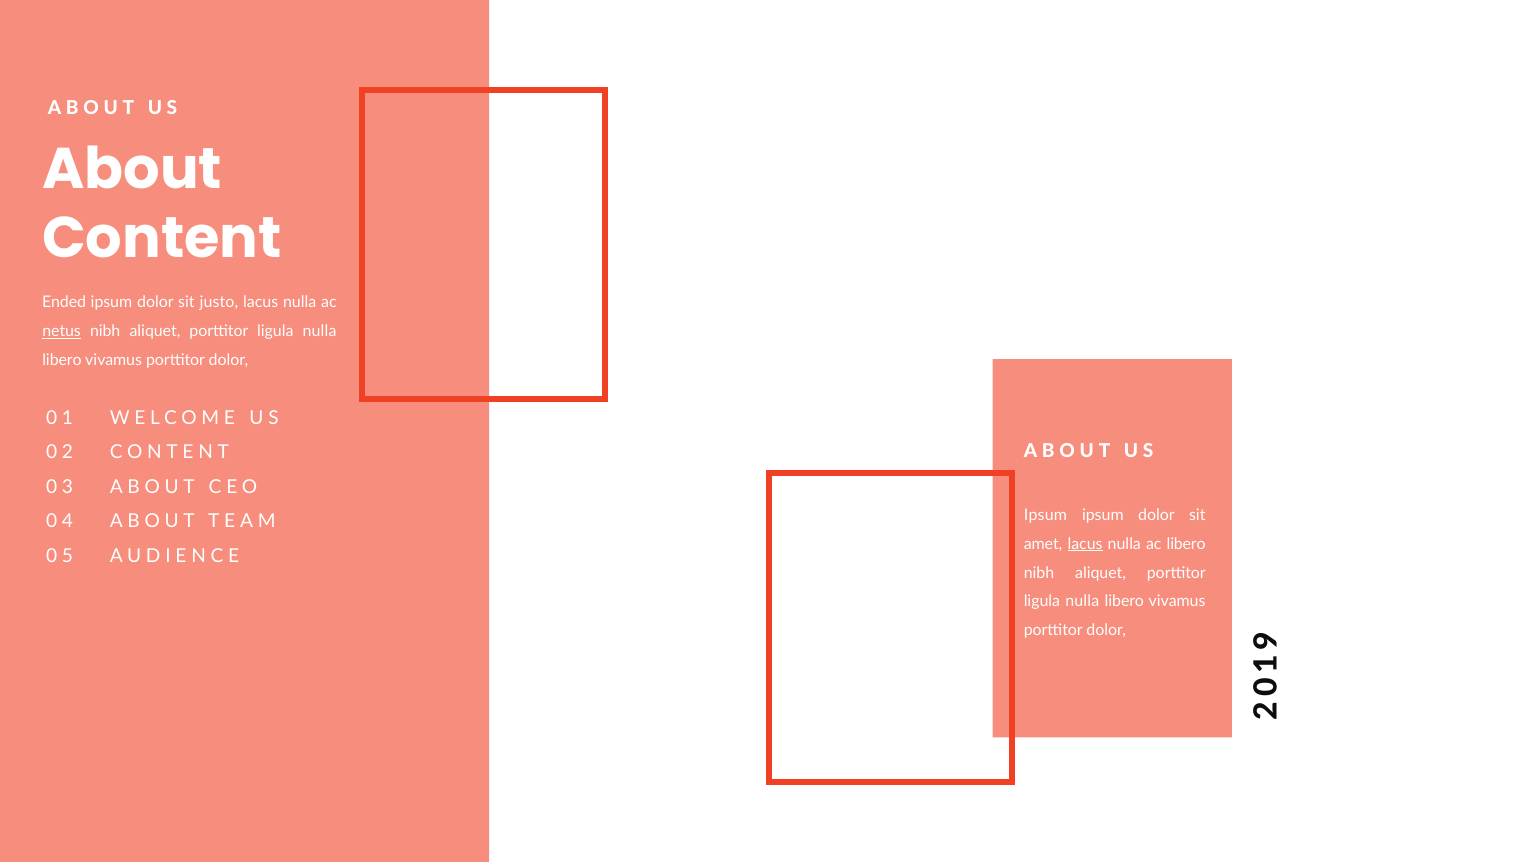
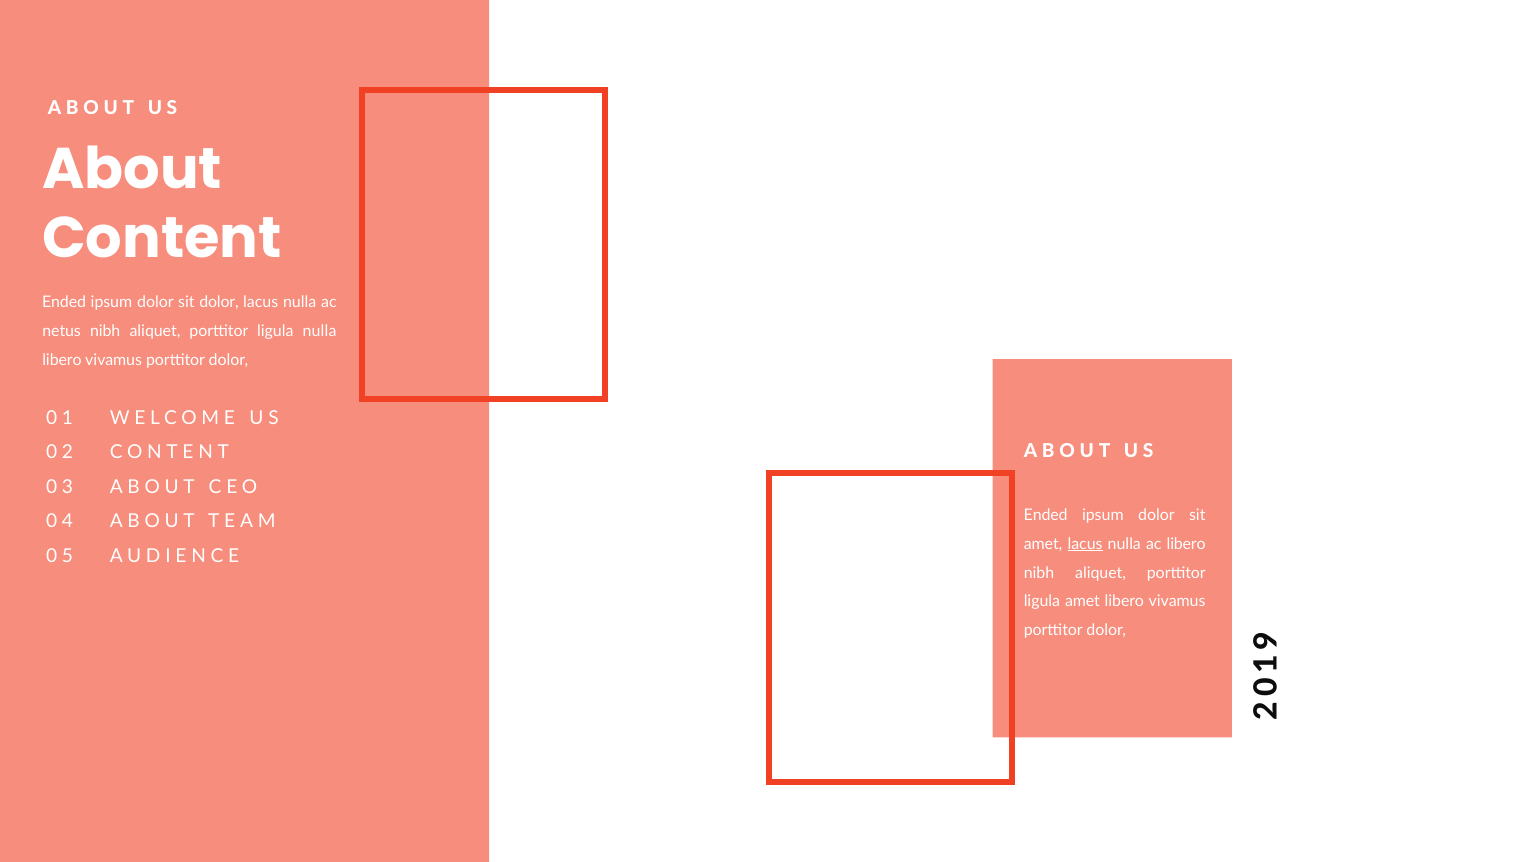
sit justo: justo -> dolor (219, 303)
netus underline: present -> none (62, 331)
Ipsum: Ipsum -> Ended (1046, 515)
nulla: nulla -> amet (1082, 601)
